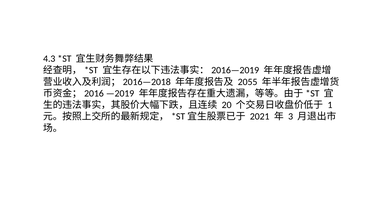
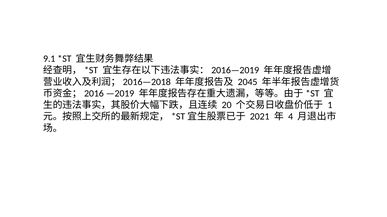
4.3: 4.3 -> 9.1 (49, 59)
2055: 2055 -> 2045 (248, 82)
3: 3 -> 4 (291, 117)
